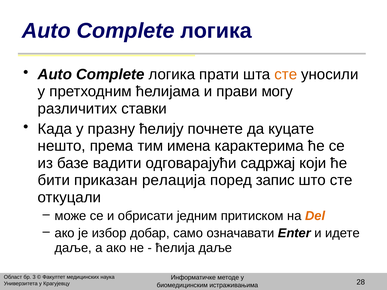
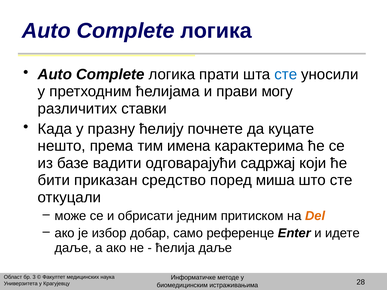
сте colour: orange -> blue (286, 74)
релација: релација -> средство (174, 180)
запис: запис -> миша (275, 180)
означавати: означавати -> референце (240, 233)
